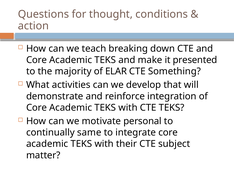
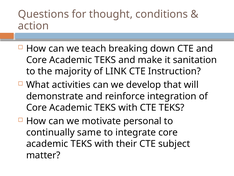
presented: presented -> sanitation (195, 60)
ELAR: ELAR -> LINK (116, 71)
Something: Something -> Instruction (174, 71)
